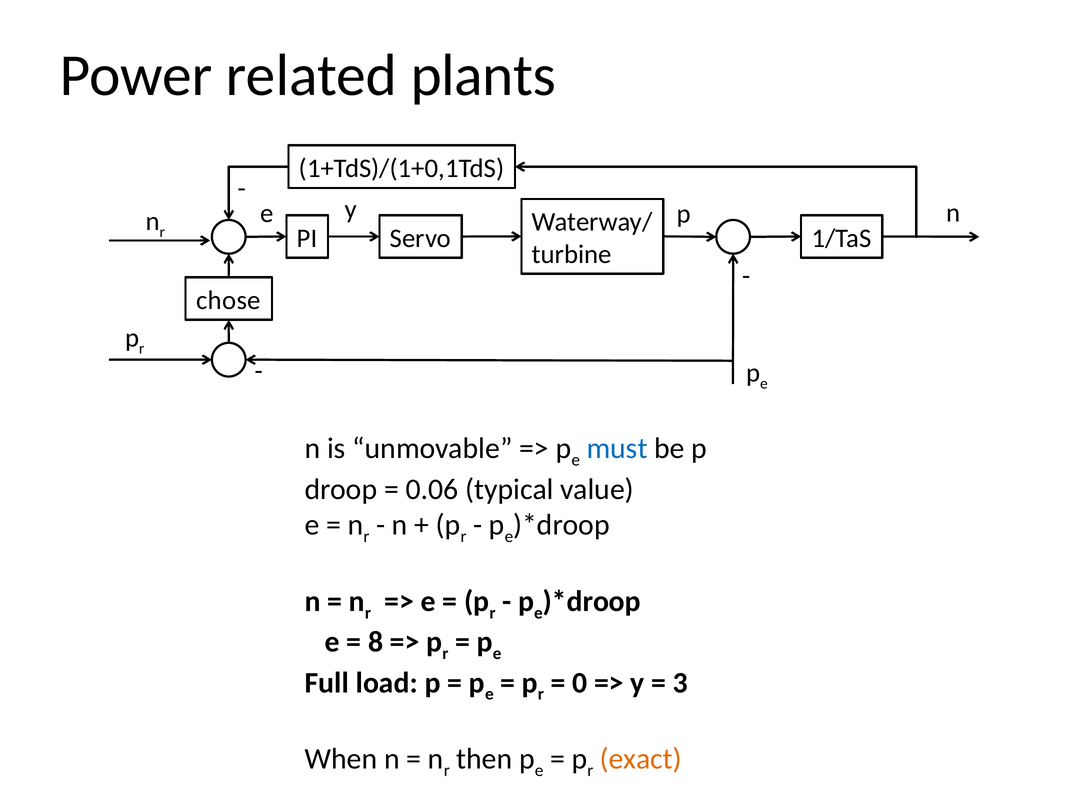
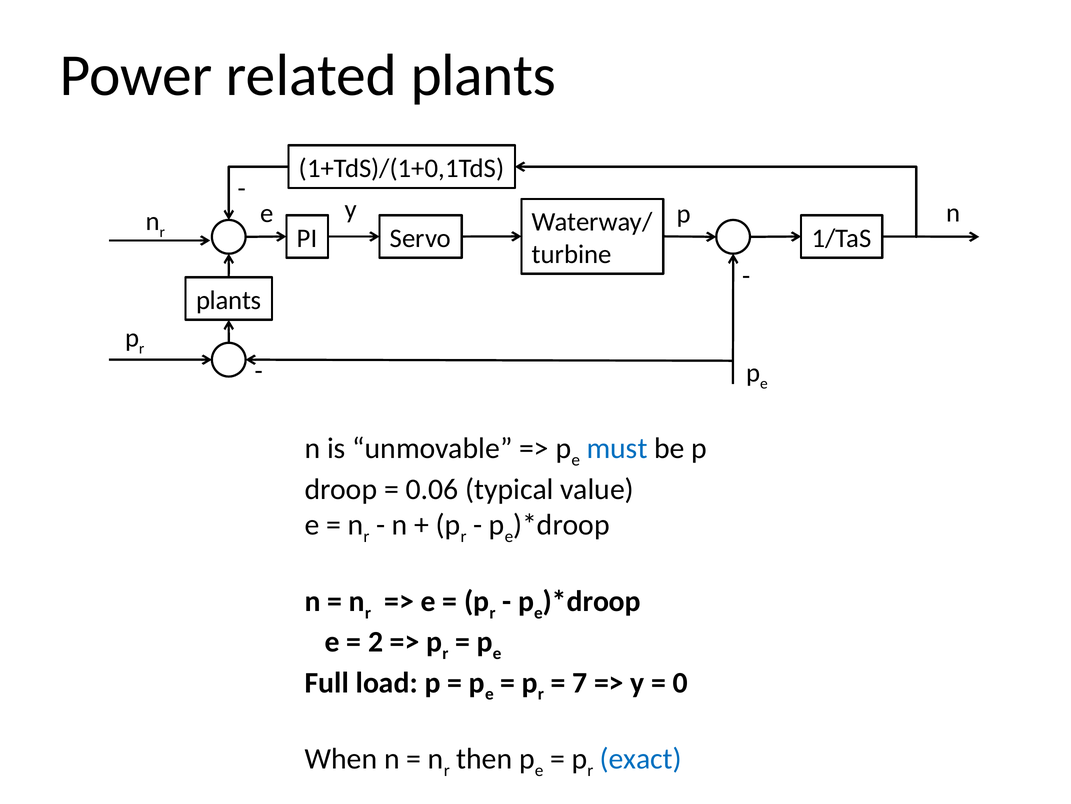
chose: chose -> plants (229, 300)
8: 8 -> 2 (376, 641)
0: 0 -> 7 (580, 682)
3: 3 -> 0 (680, 682)
exact colour: orange -> blue (641, 758)
